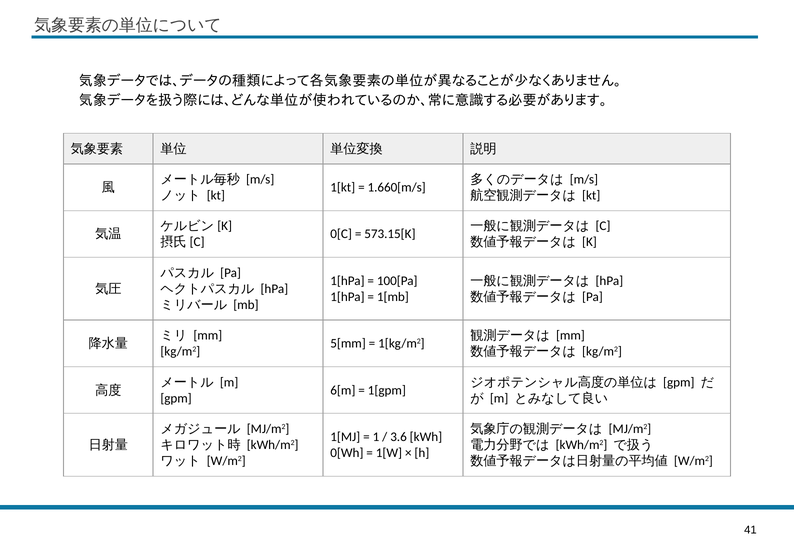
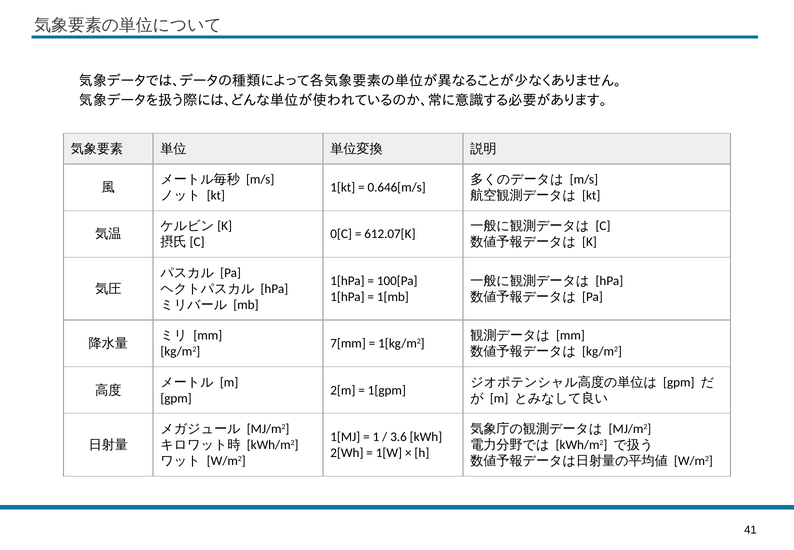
1.660[m/s: 1.660[m/s -> 0.646[m/s (397, 187)
573.15[K: 573.15[K -> 612.07[K (390, 234)
5[mm: 5[mm -> 7[mm (348, 343)
6[m: 6[m -> 2[m (343, 390)
0[Wh: 0[Wh -> 2[Wh (347, 453)
